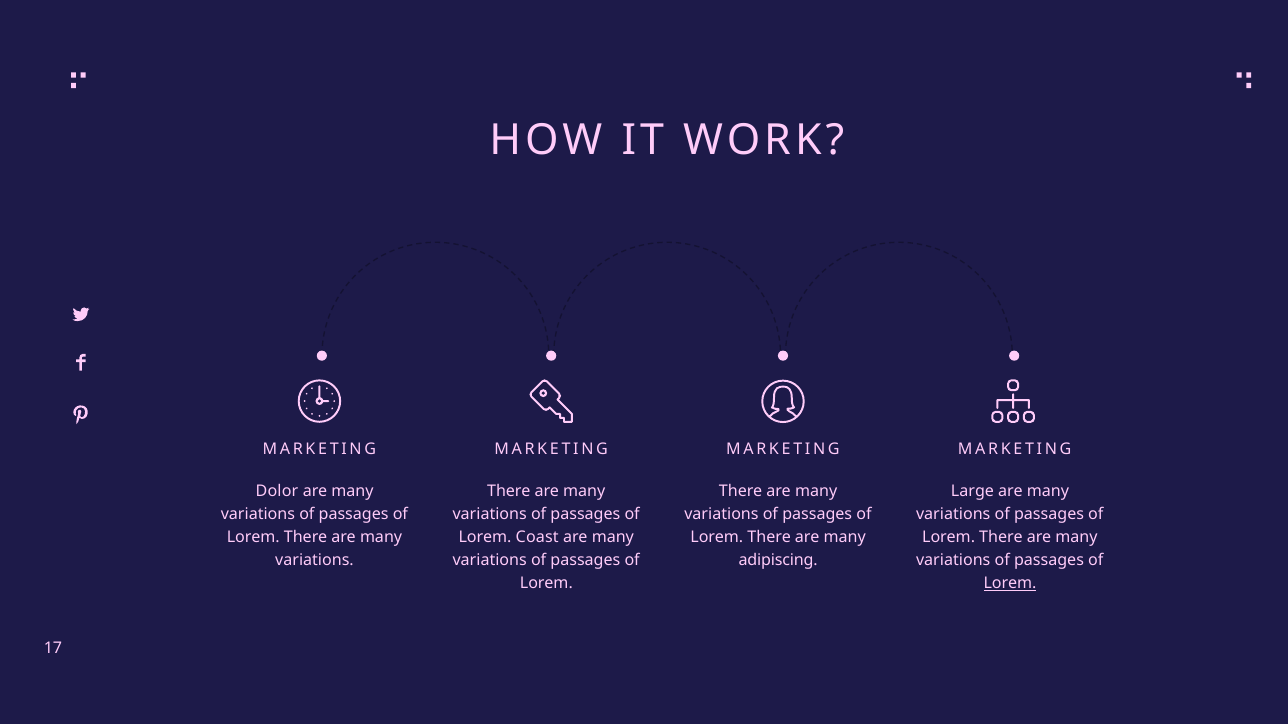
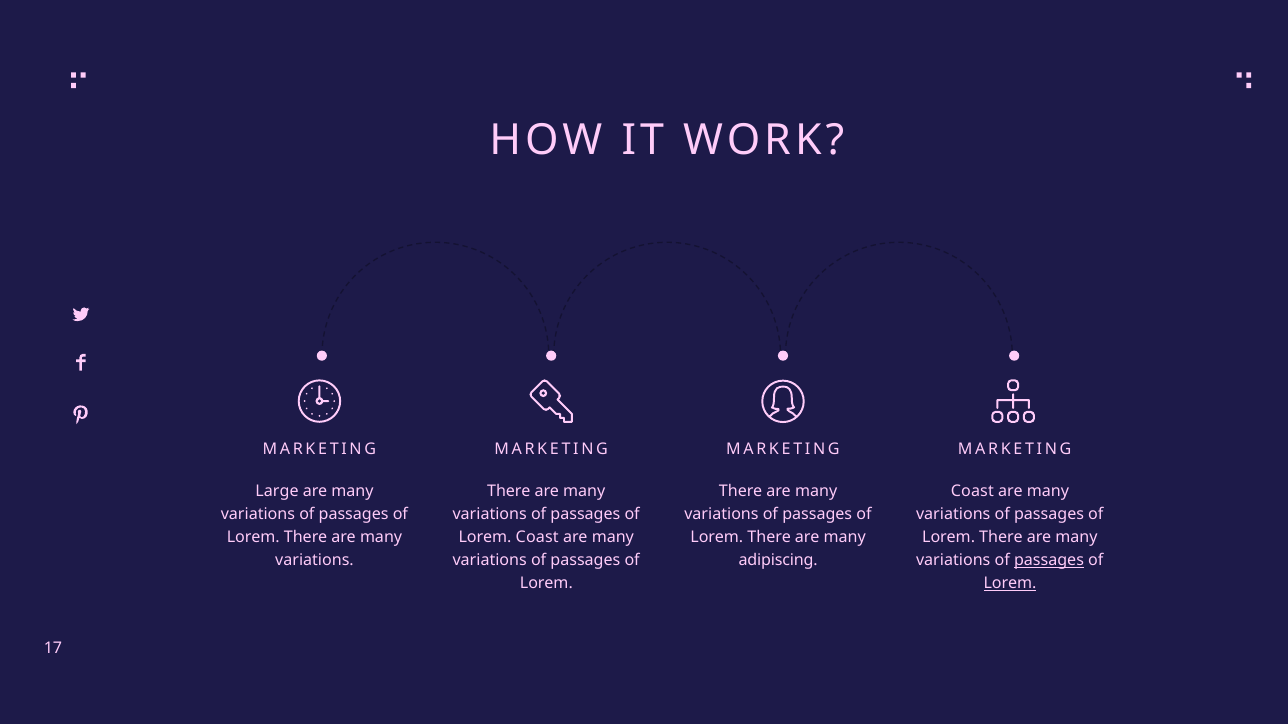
Dolor: Dolor -> Large (277, 491)
Large: Large -> Coast (972, 491)
passages underline: none -> present (1049, 561)
